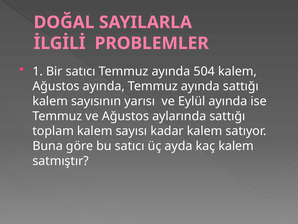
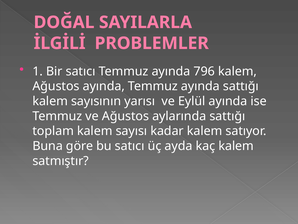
504: 504 -> 796 (204, 71)
